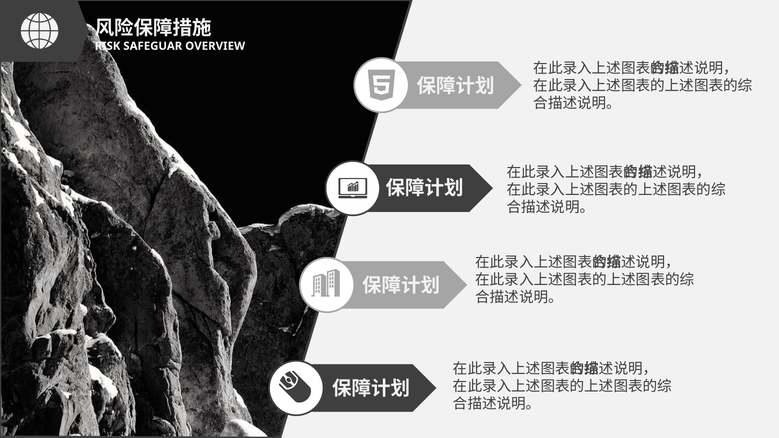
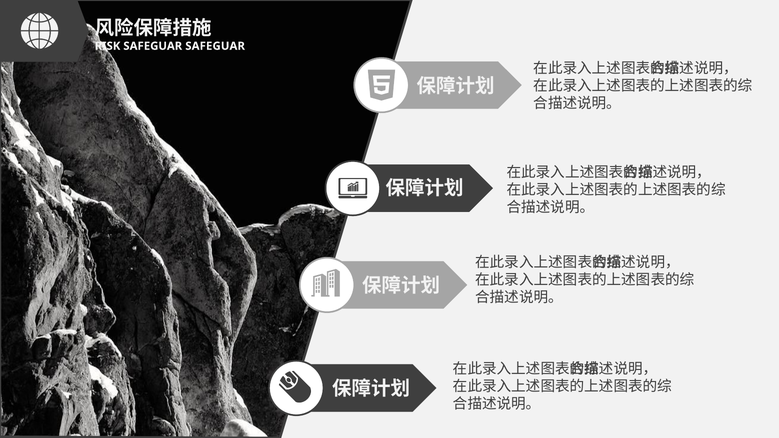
SAFEGUAR OVERVIEW: OVERVIEW -> SAFEGUAR (215, 46)
